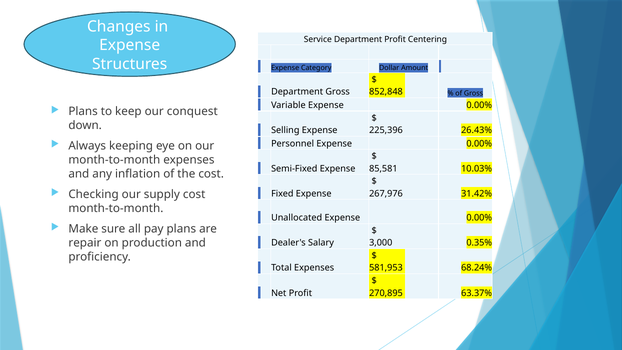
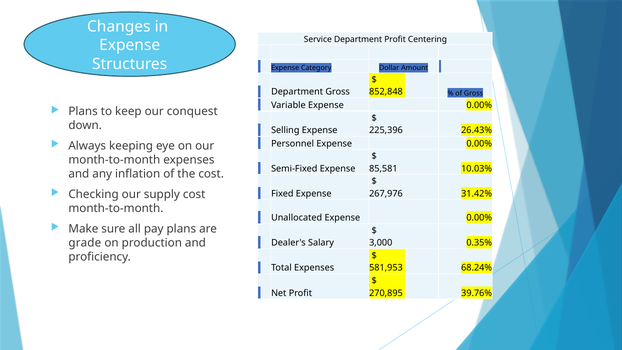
repair: repair -> grade (85, 243)
63.37%: 63.37% -> 39.76% (477, 293)
